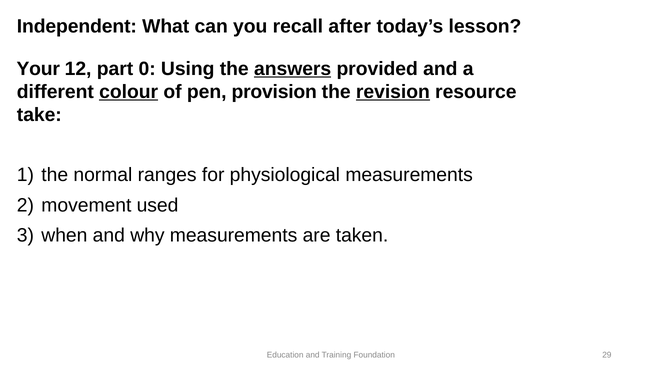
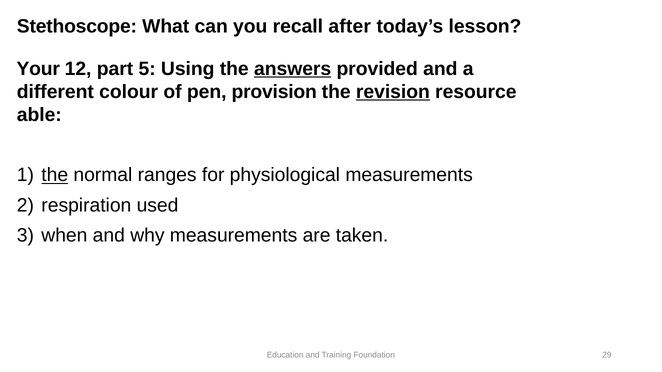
Independent: Independent -> Stethoscope (77, 26)
0: 0 -> 5 (147, 69)
colour underline: present -> none (129, 92)
take: take -> able (39, 115)
the underline: none -> present (55, 175)
movement: movement -> respiration (86, 205)
